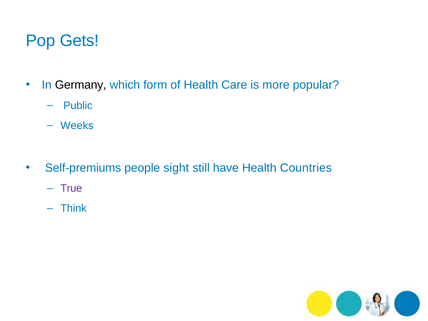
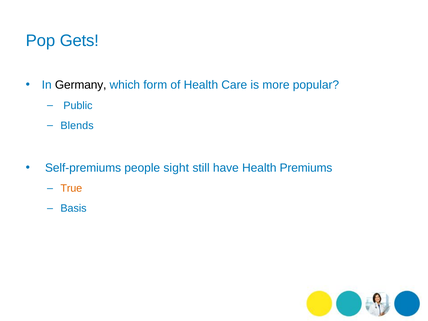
Weeks: Weeks -> Blends (77, 126)
Countries: Countries -> Premiums (306, 168)
True colour: purple -> orange (71, 188)
Think: Think -> Basis (74, 208)
